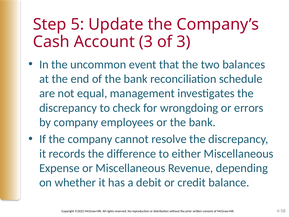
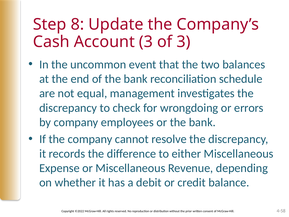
5: 5 -> 8 (77, 24)
